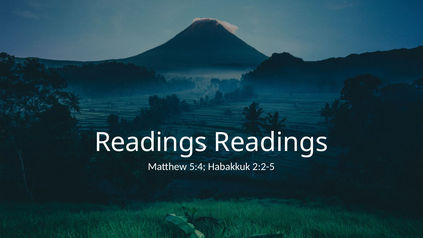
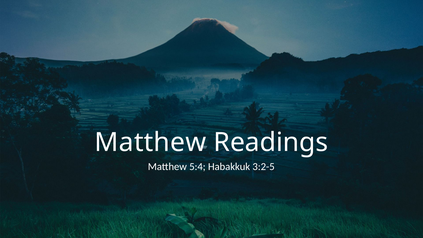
Readings: Readings -> Matthew (150, 142)
2:2-5: 2:2-5 -> 3:2-5 (264, 166)
